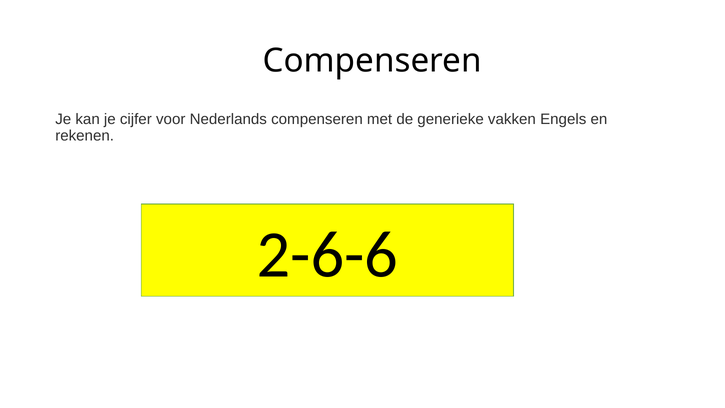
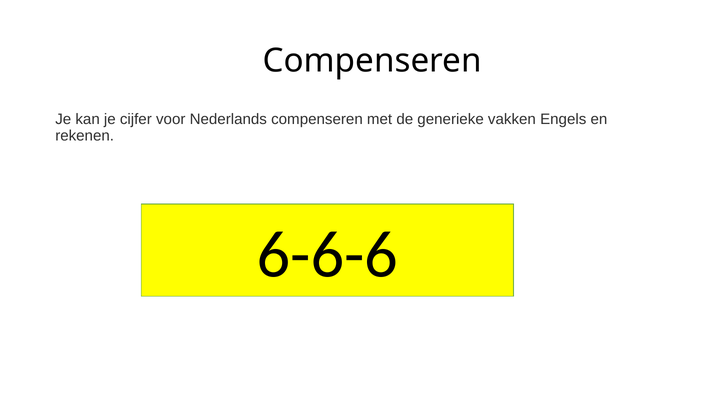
2-6-6: 2-6-6 -> 6-6-6 (327, 255)
